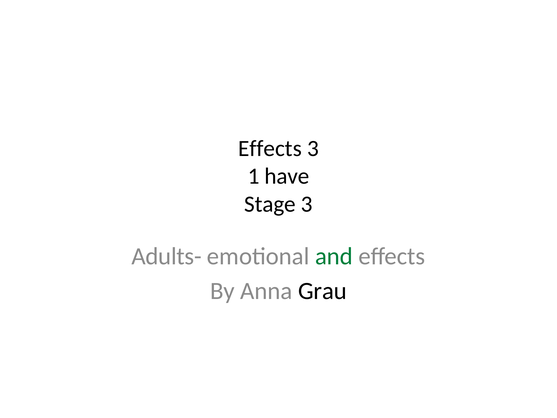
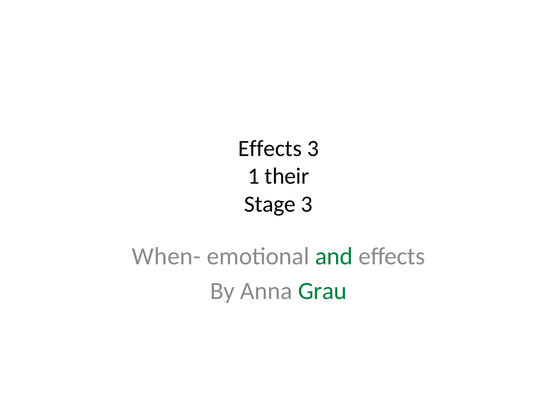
have: have -> their (287, 176)
Adults-: Adults- -> When- (166, 256)
Grau colour: black -> green (322, 291)
